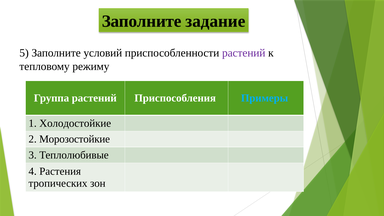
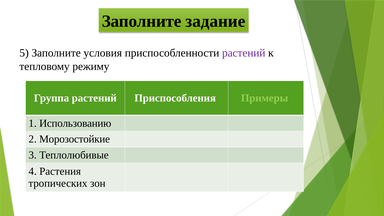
условий: условий -> условия (103, 53)
Примеры colour: light blue -> light green (265, 98)
Холодостойкие: Холодостойкие -> Использованию (75, 123)
